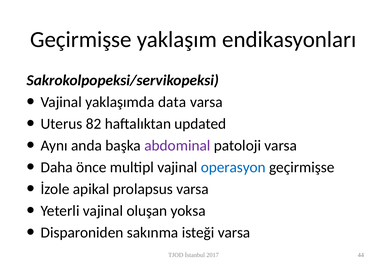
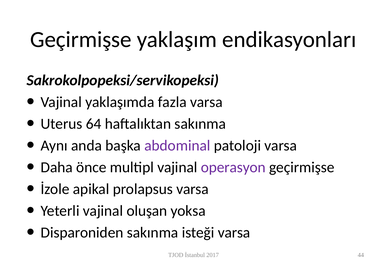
data: data -> fazla (172, 102)
82: 82 -> 64 (94, 124)
haftalıktan updated: updated -> sakınma (200, 124)
operasyon colour: blue -> purple (233, 167)
